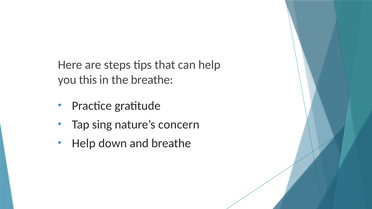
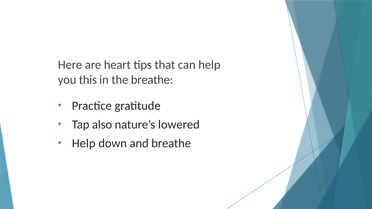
steps: steps -> heart (117, 65)
sing: sing -> also (102, 125)
concern: concern -> lowered (179, 125)
